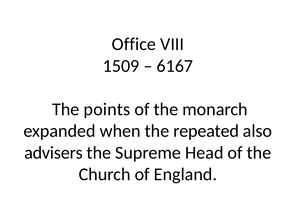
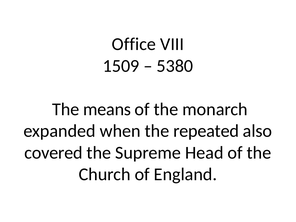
6167: 6167 -> 5380 (175, 66)
points: points -> means (107, 109)
advisers: advisers -> covered (53, 153)
